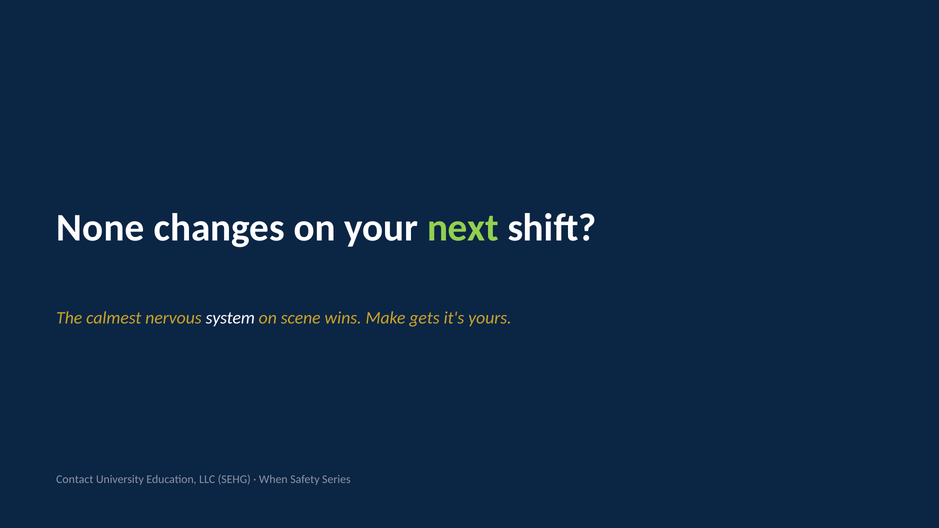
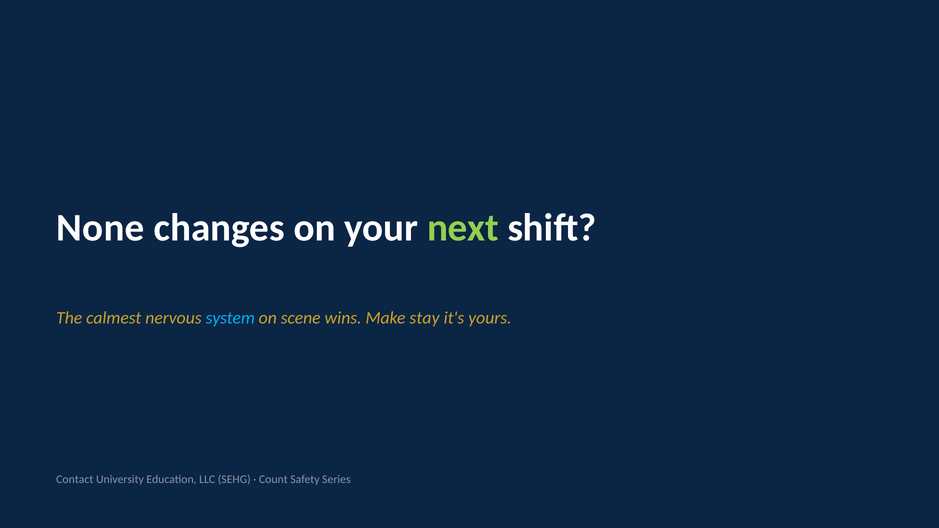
system colour: white -> light blue (230, 318)
gets: gets -> stay (424, 318)
When: When -> Count (273, 480)
